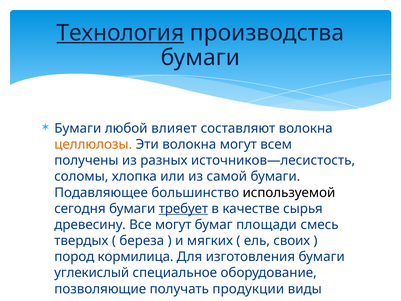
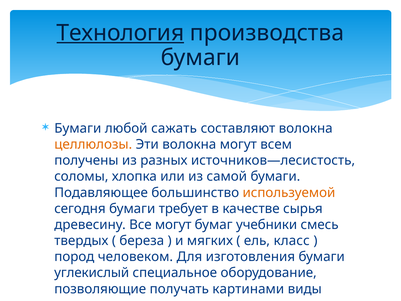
влияет: влияет -> сажать (174, 128)
используемой colour: black -> orange (289, 192)
требует underline: present -> none (183, 208)
площади: площади -> учебники (267, 225)
своих: своих -> класс (292, 241)
кормилица: кормилица -> человеком (135, 257)
получать продукции: продукции -> картинами (248, 289)
